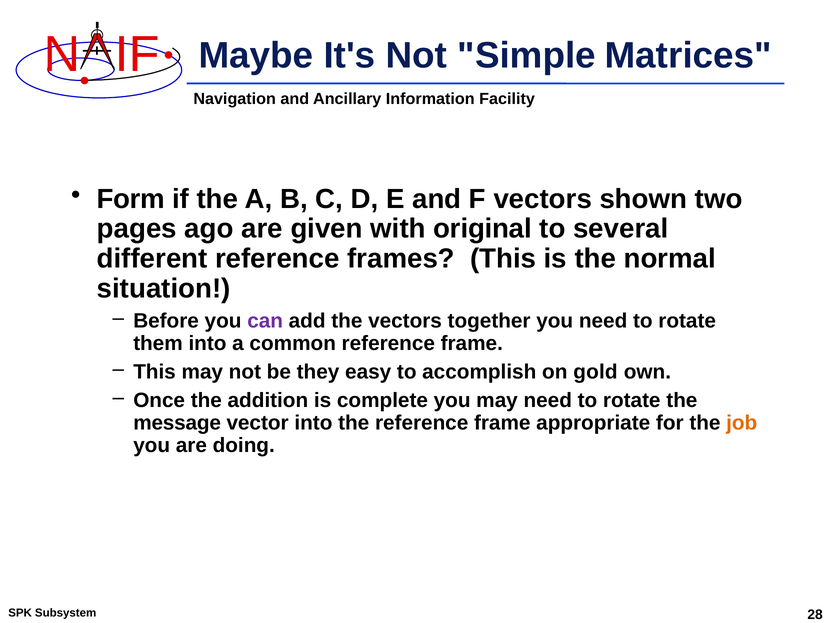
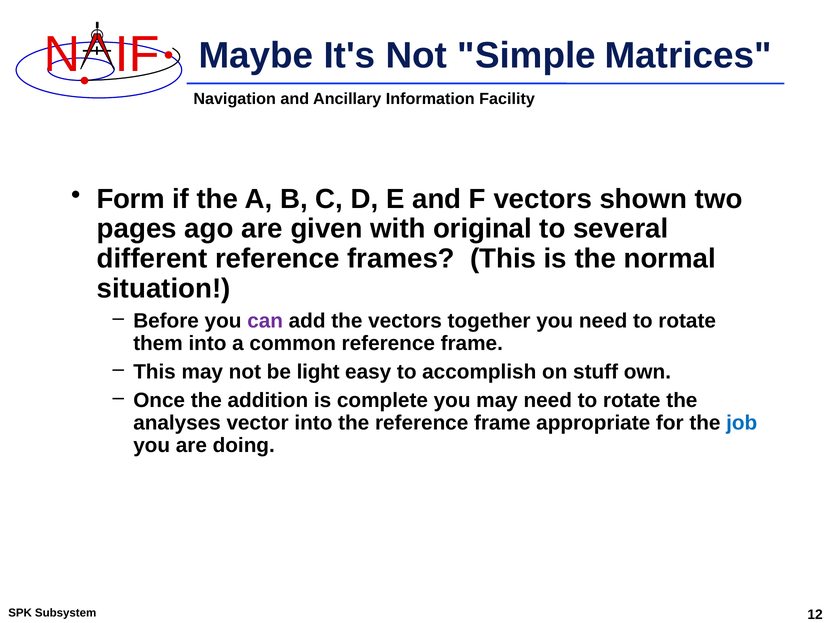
they: they -> light (318, 372)
gold: gold -> stuff (596, 372)
message: message -> analyses (177, 423)
job colour: orange -> blue (742, 423)
28: 28 -> 12 (815, 615)
